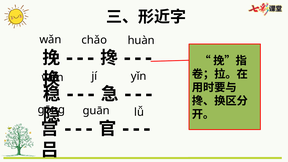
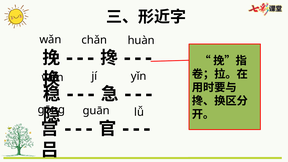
chǎo: chǎo -> chǎn (94, 40)
